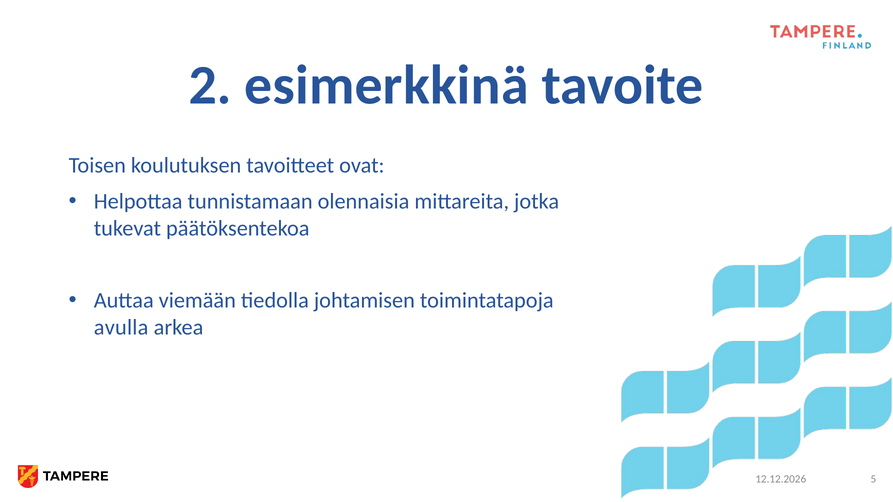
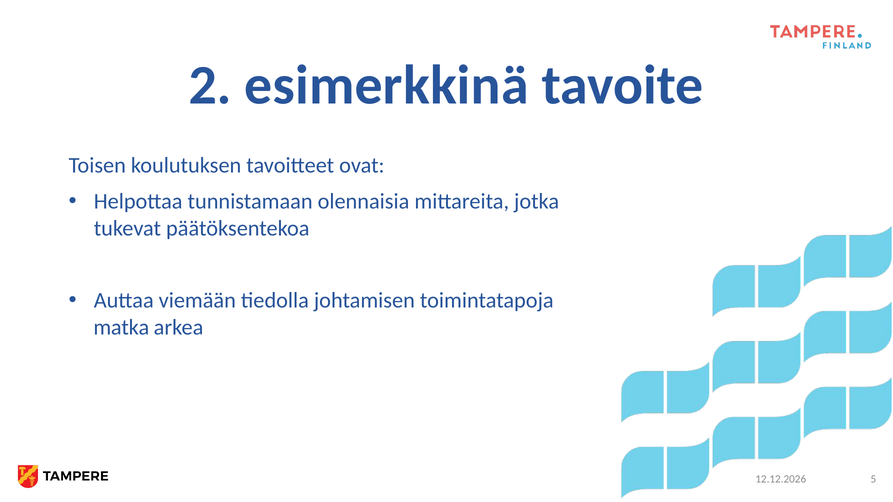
avulla: avulla -> matka (121, 328)
